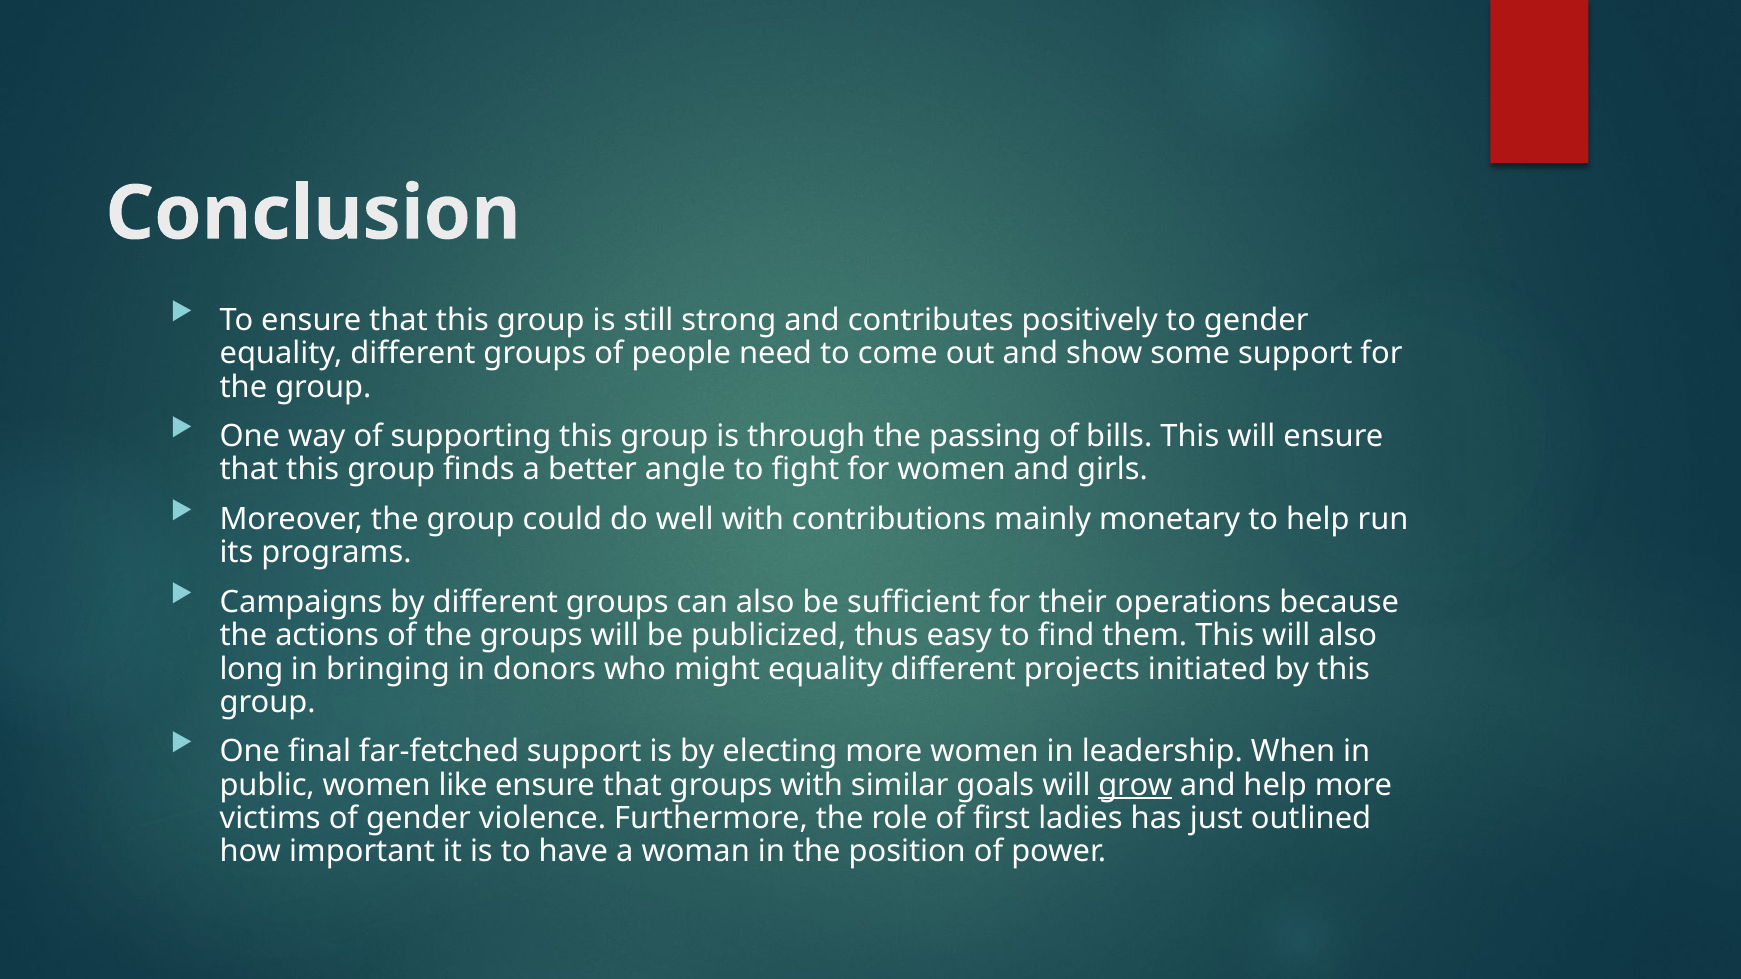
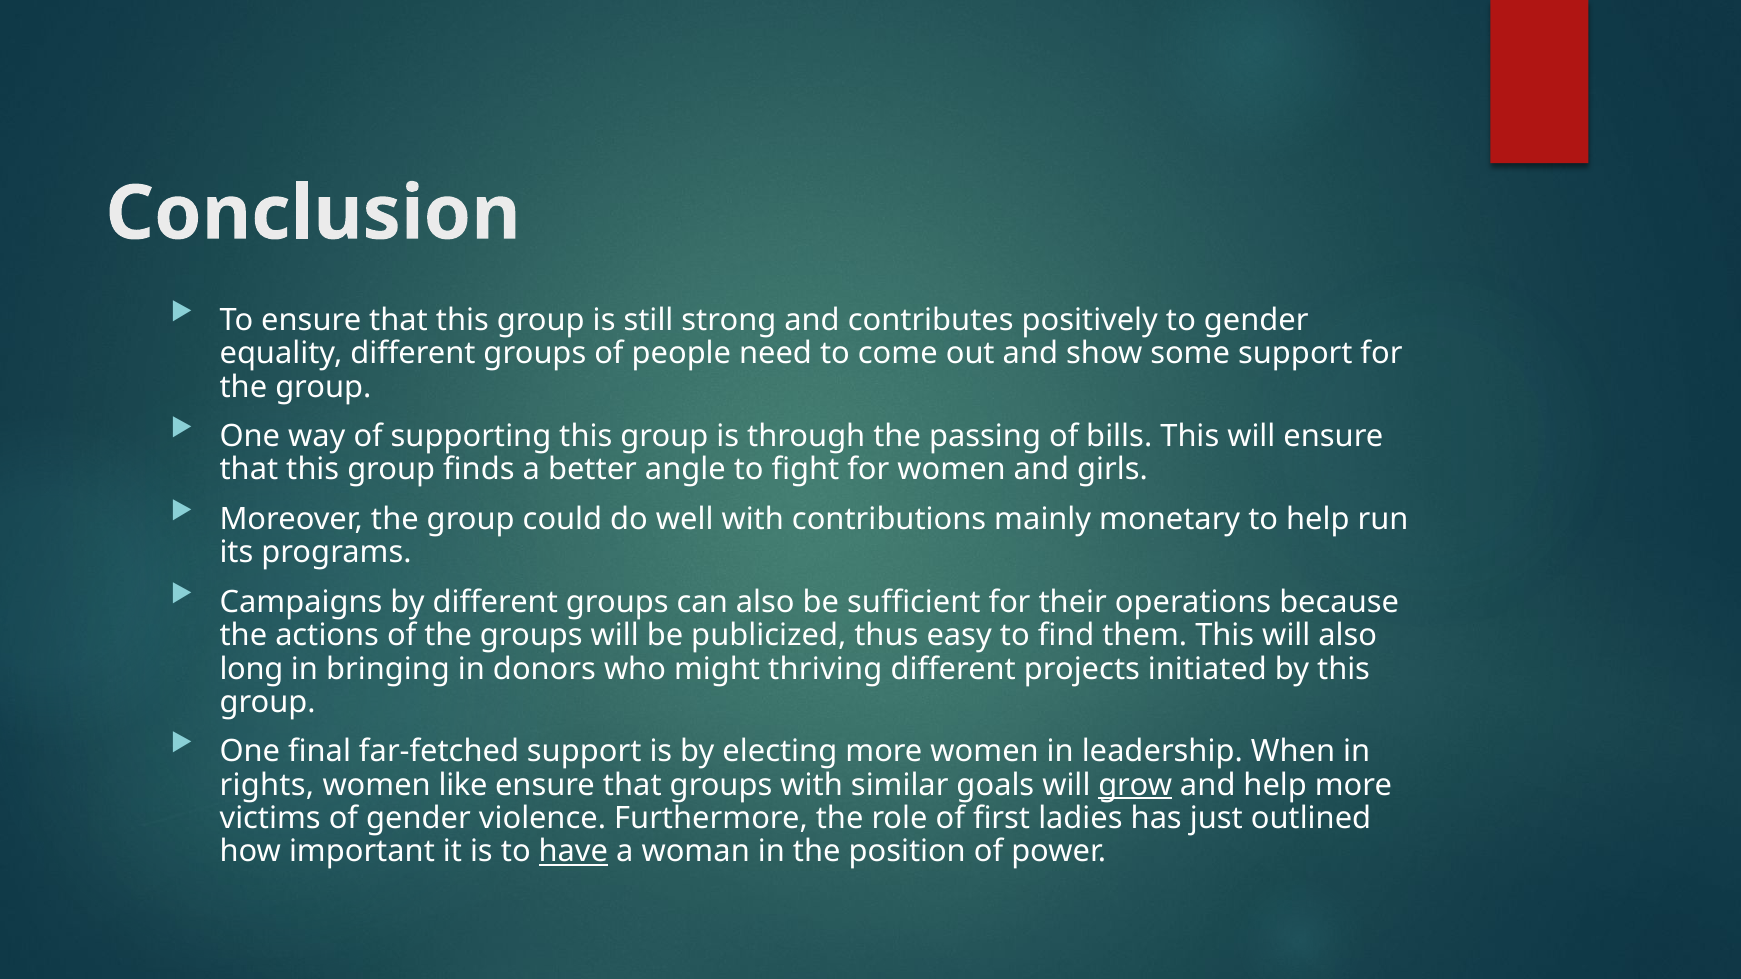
might equality: equality -> thriving (825, 669)
public: public -> rights (267, 785)
have underline: none -> present (573, 852)
